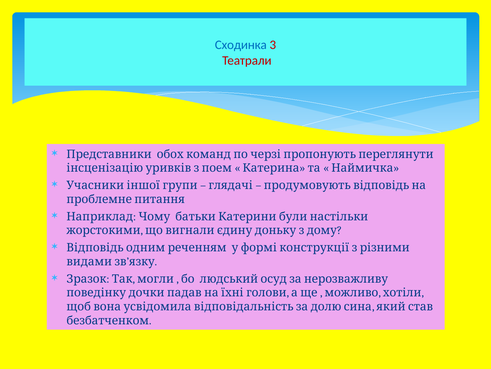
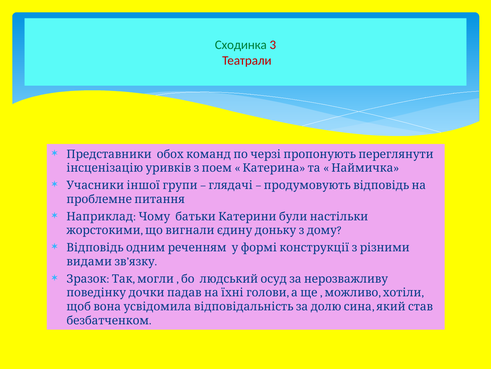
Сходинка colour: blue -> green (241, 45)
